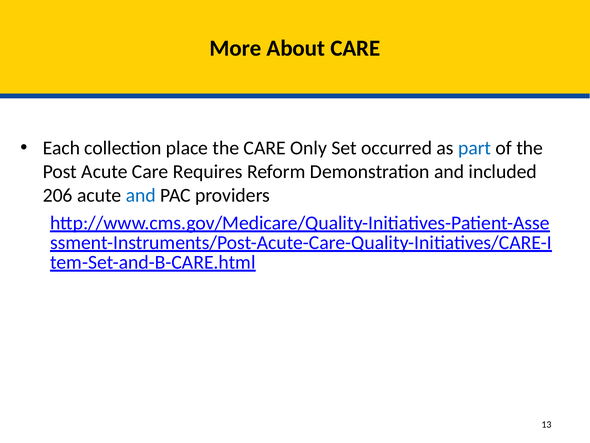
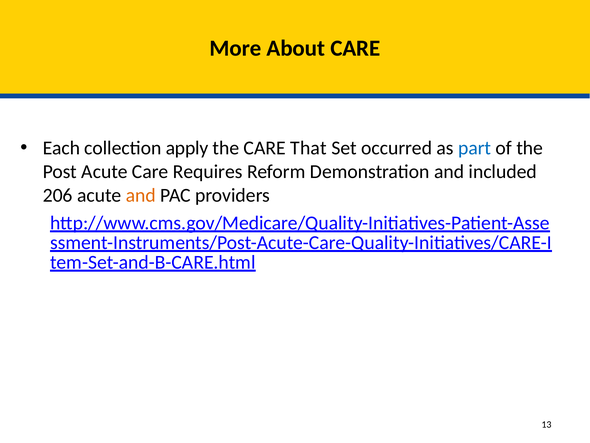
place: place -> apply (187, 148)
Only: Only -> That (309, 148)
and colour: blue -> orange (141, 195)
